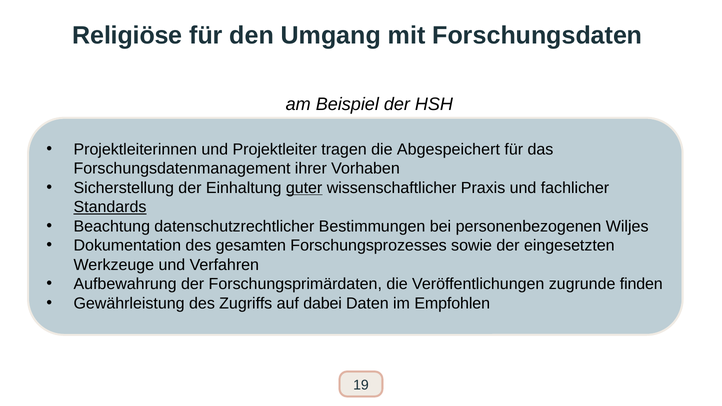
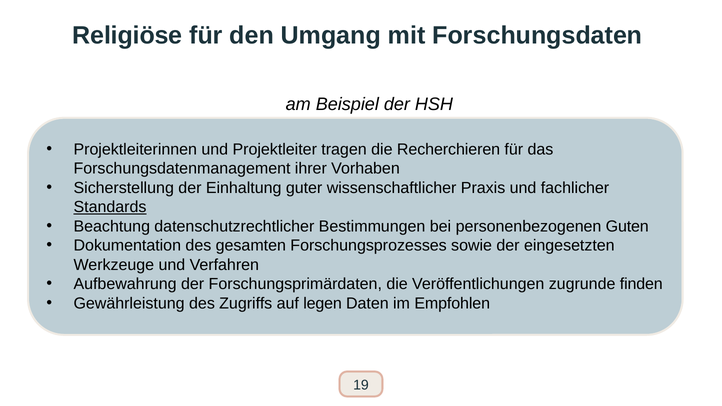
Abgespeichert: Abgespeichert -> Recherchieren (449, 149)
guter underline: present -> none (304, 188)
Wiljes: Wiljes -> Guten (627, 226)
dabei: dabei -> legen (323, 303)
